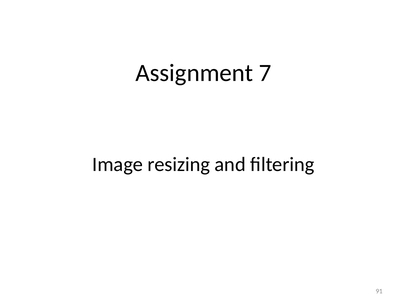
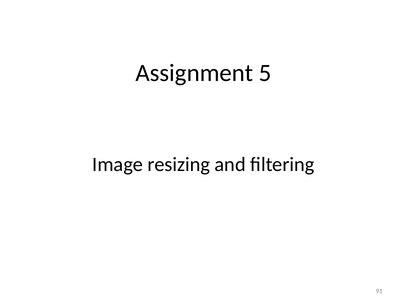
7: 7 -> 5 (265, 73)
